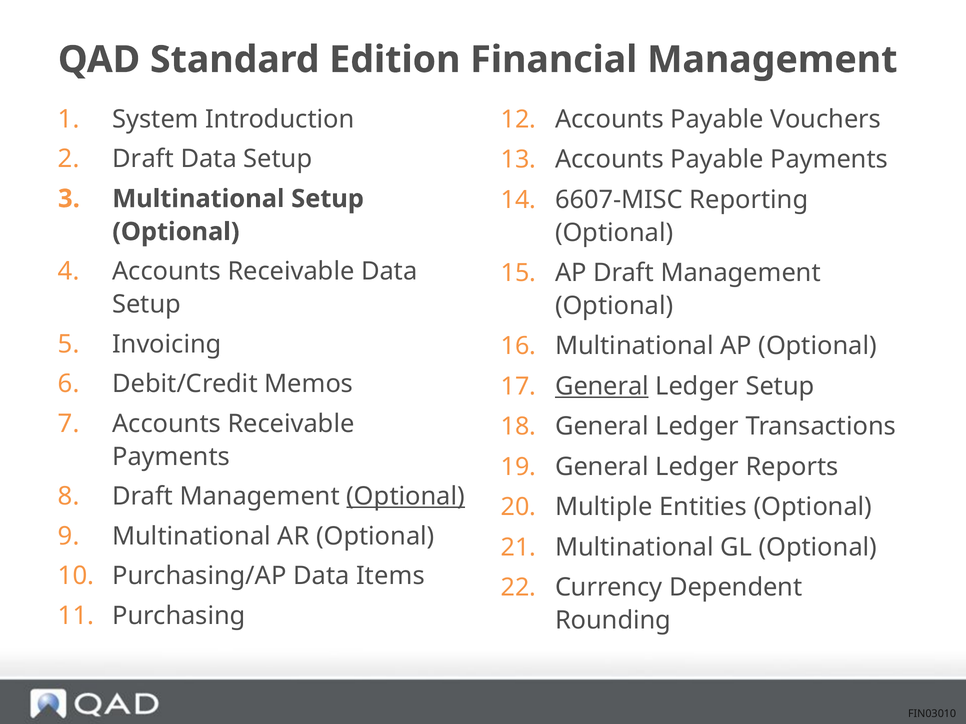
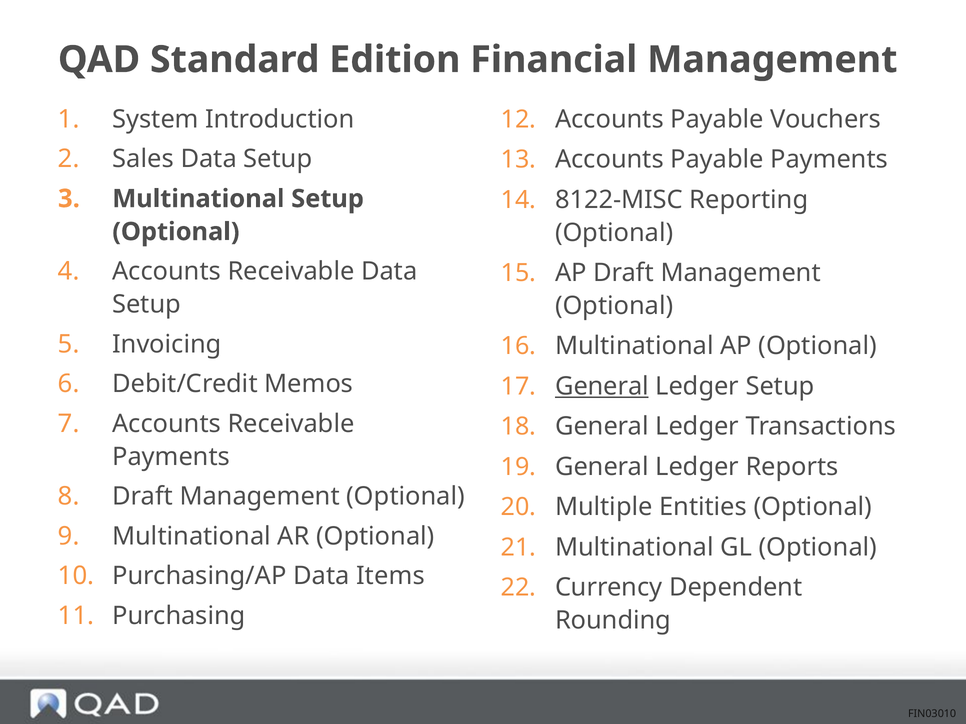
Draft: Draft -> Sales (143, 159)
6607-MISC: 6607-MISC -> 8122-MISC (619, 200)
Optional underline: present -> none (406, 497)
